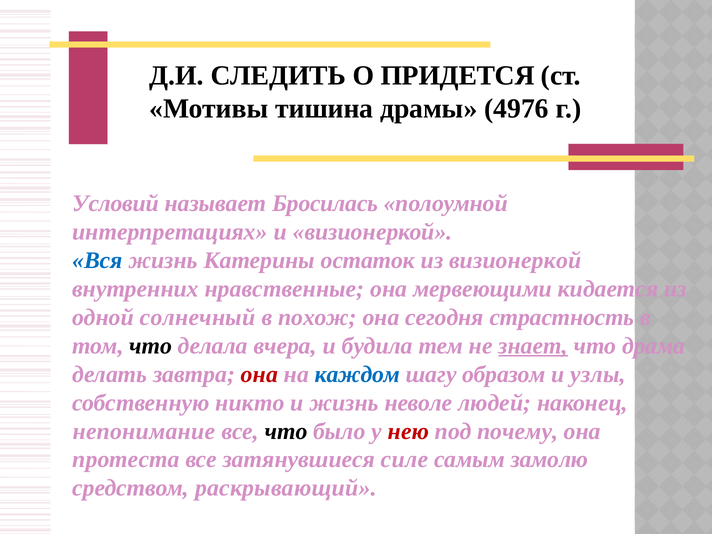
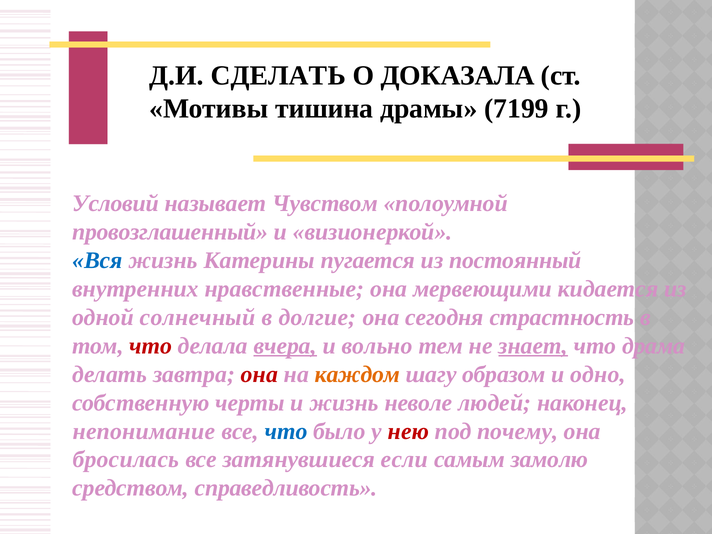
СЛЕДИТЬ: СЛЕДИТЬ -> СДЕЛАТЬ (278, 75)
ПРИДЕТСЯ: ПРИДЕТСЯ -> ДОКАЗАЛА (458, 75)
4976: 4976 -> 7199 (517, 109)
Бросилась: Бросилась -> Чувством (325, 203)
интерпретациях: интерпретациях -> провозглашенный (170, 232)
остаток: остаток -> пугается (368, 260)
из визионеркой: визионеркой -> постоянный (515, 260)
похож: похож -> долгие (317, 317)
что colour: black -> red (151, 346)
вчера underline: none -> present (285, 346)
будила: будила -> вольно (377, 346)
каждом colour: blue -> orange (357, 374)
узлы: узлы -> одно (598, 374)
никто: никто -> черты (250, 403)
что colour: black -> blue (286, 431)
протеста: протеста -> бросилась (126, 460)
силе: силе -> если (404, 460)
раскрывающий: раскрывающий -> справедливость (286, 488)
